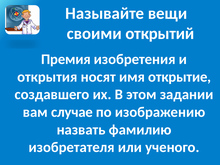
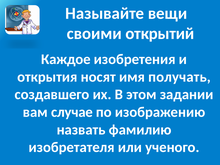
Премия: Премия -> Каждое (66, 59)
открытие: открытие -> получать (179, 77)
